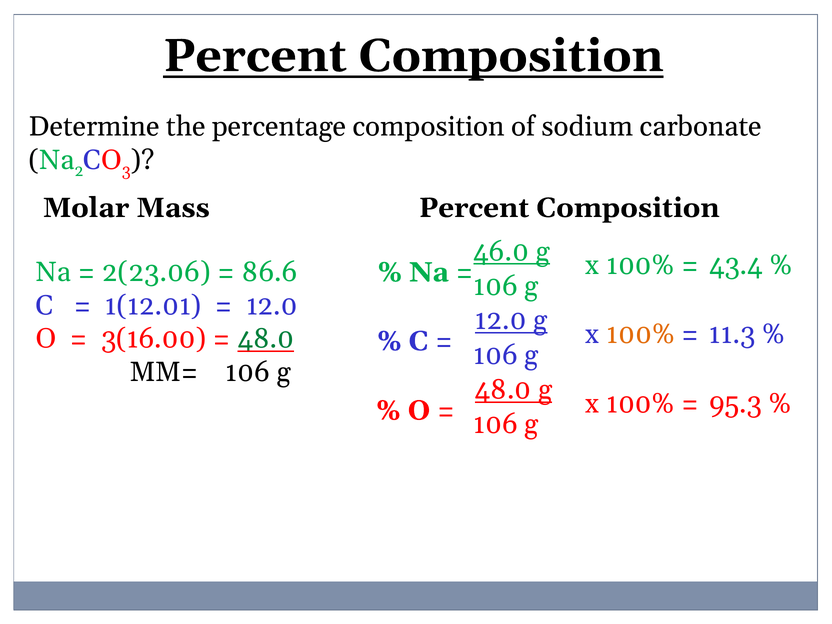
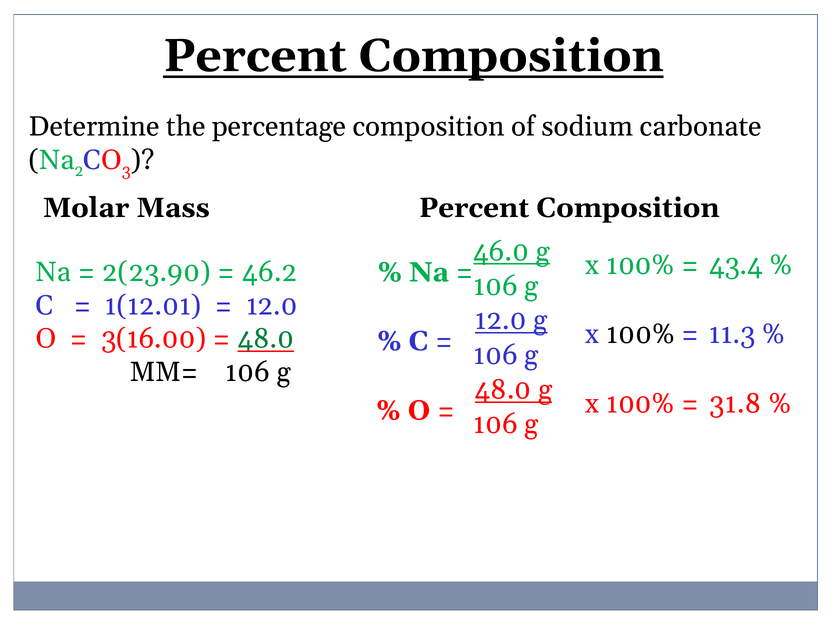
2(23.06: 2(23.06 -> 2(23.90 (156, 272)
86.6: 86.6 -> 46.2 (270, 272)
100% colour: orange -> black (640, 334)
95.3: 95.3 -> 31.8 (735, 404)
